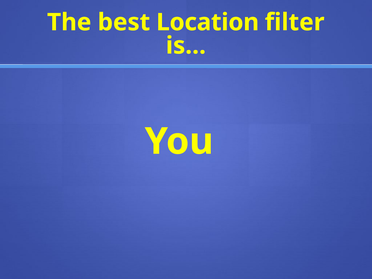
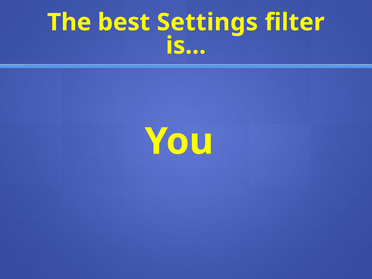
Location: Location -> Settings (207, 22)
